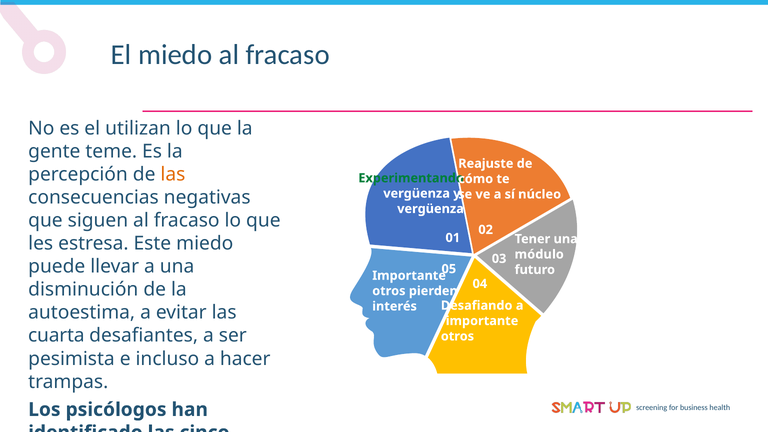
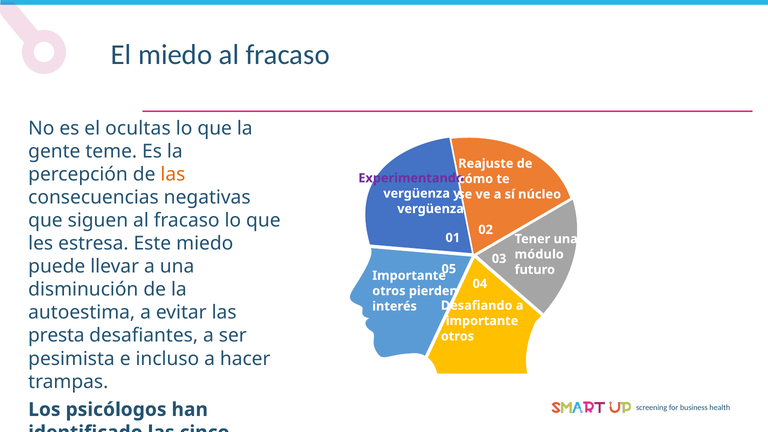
utilizan: utilizan -> ocultas (138, 128)
Experimentando colour: green -> purple (411, 178)
cuarta: cuarta -> presta (56, 336)
